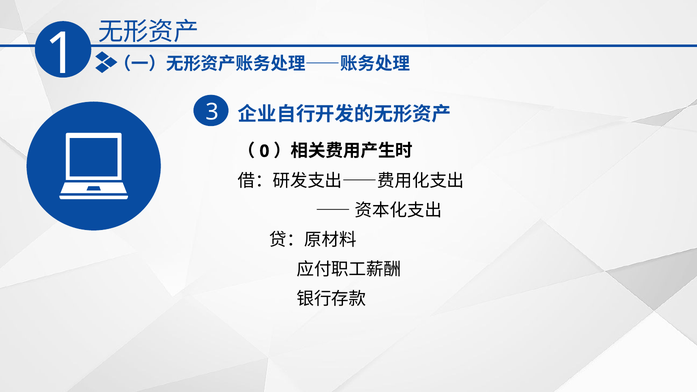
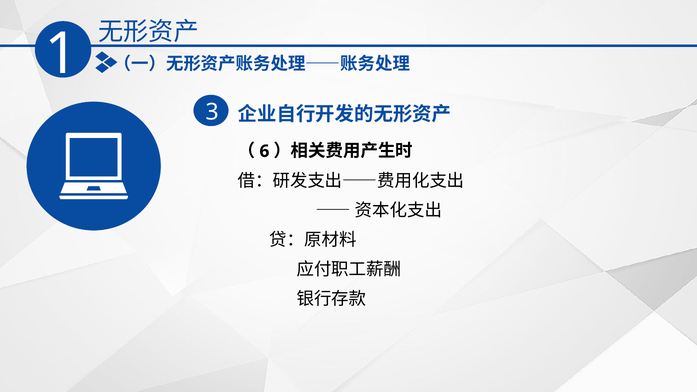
0: 0 -> 6 (264, 151)
